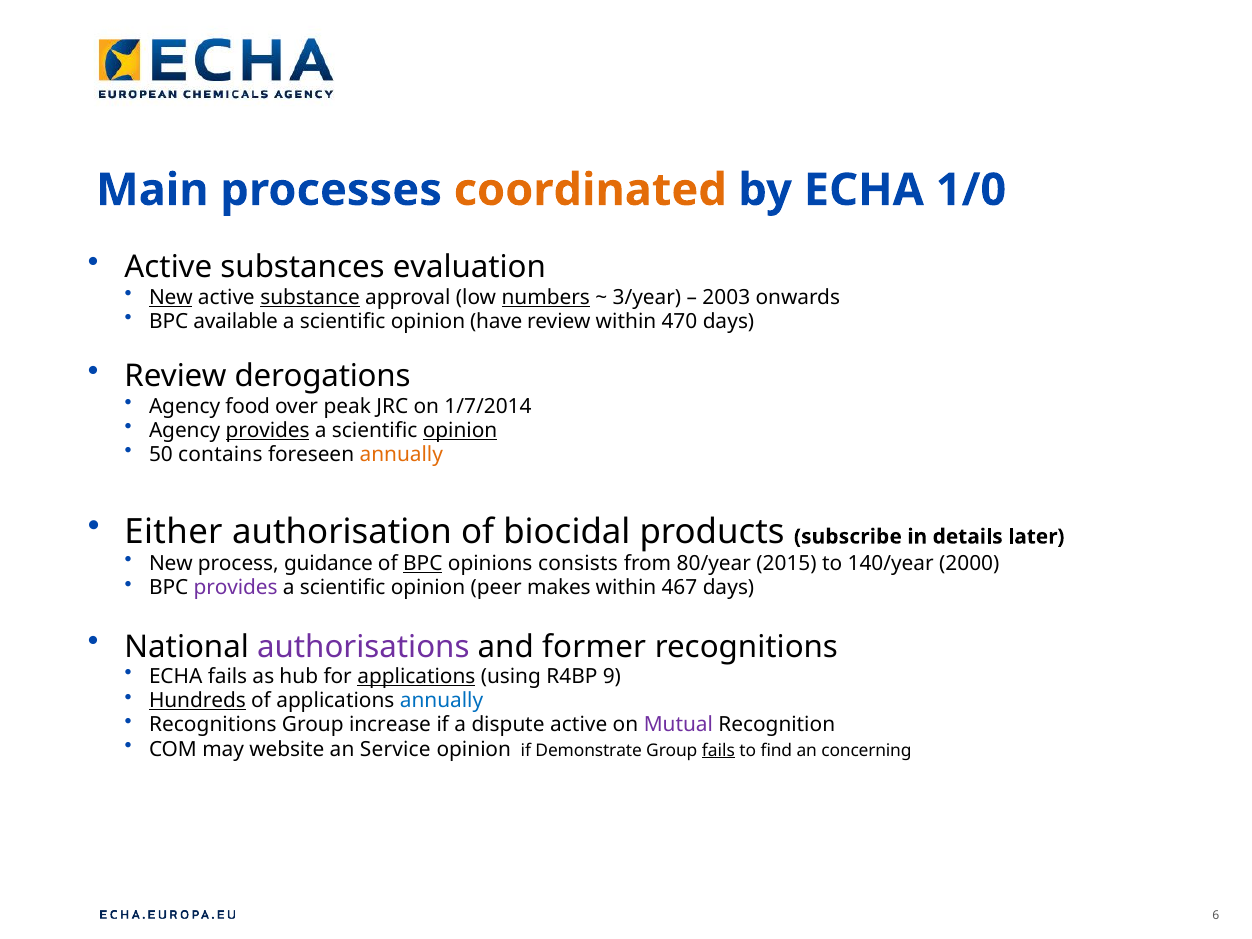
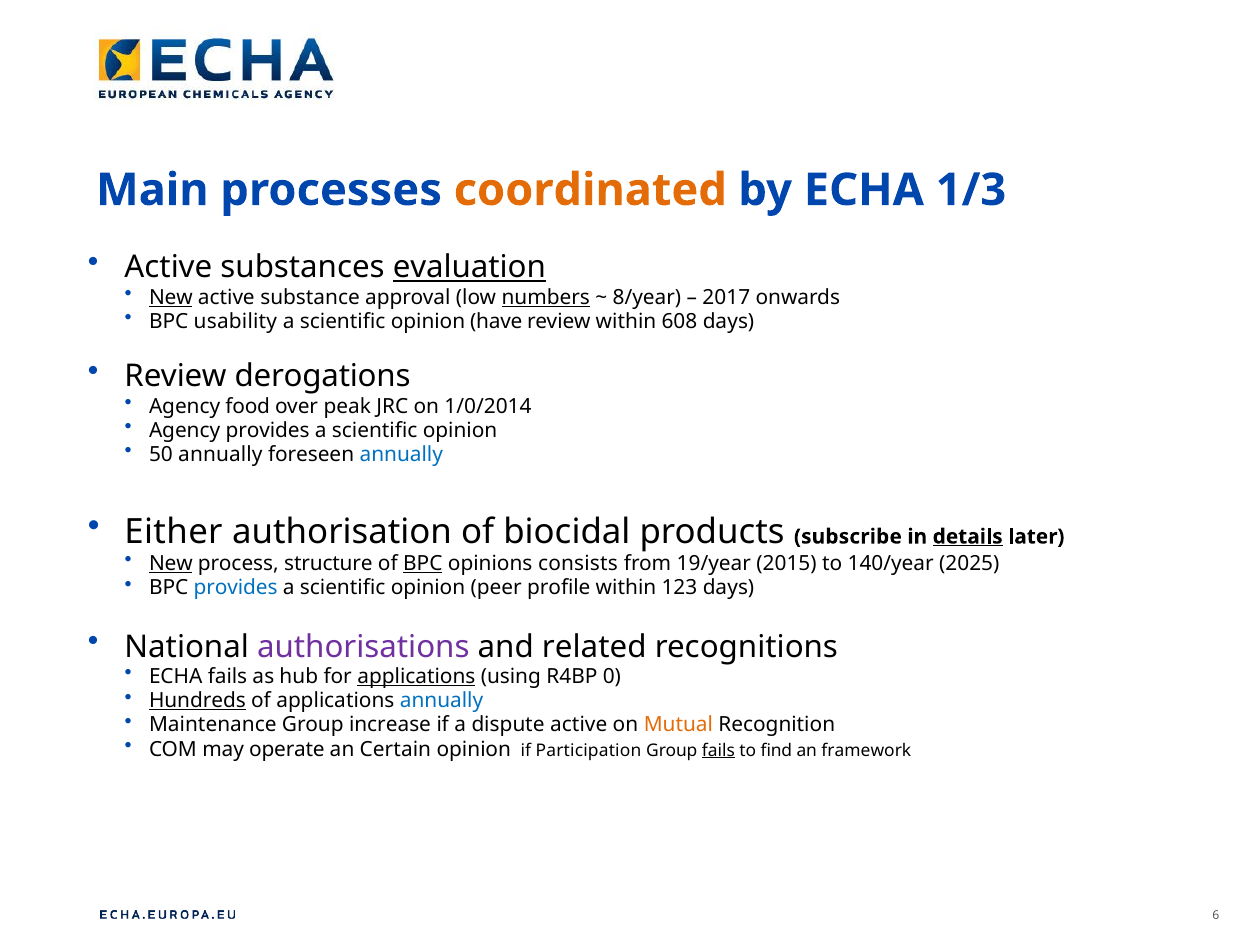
1/0: 1/0 -> 1/3 (971, 190)
evaluation underline: none -> present (469, 268)
substance underline: present -> none (310, 297)
3/year: 3/year -> 8/year (647, 297)
2003: 2003 -> 2017 (726, 297)
available: available -> usability (235, 321)
470: 470 -> 608 (679, 321)
1/7/2014: 1/7/2014 -> 1/0/2014 (488, 406)
provides underline: present -> none (268, 430)
opinion underline: present -> none (460, 430)
50 contains: contains -> annually (220, 455)
annually colour: orange -> blue (401, 455)
details underline: none -> present (968, 537)
New underline: none -> present (171, 564)
guidance: guidance -> structure (328, 564)
80/year: 80/year -> 19/year (714, 564)
2000: 2000 -> 2025 (969, 564)
provides colour: purple -> blue (236, 588)
makes: makes -> profile (559, 588)
467: 467 -> 123 (679, 588)
former: former -> related (594, 647)
9: 9 -> 0 (612, 677)
Recognitions: Recognitions -> Maintenance (213, 725)
Mutual colour: purple -> orange (678, 725)
website: website -> operate (287, 749)
Service: Service -> Certain (395, 749)
Demonstrate: Demonstrate -> Participation (589, 750)
concerning: concerning -> framework (866, 750)
